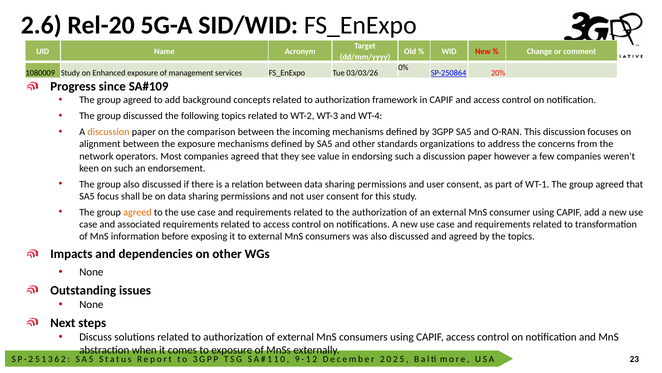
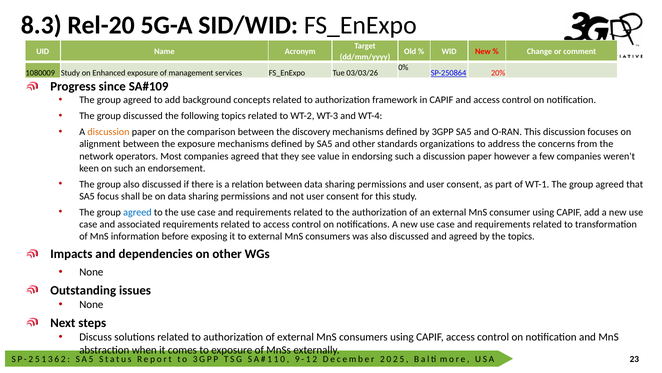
2.6: 2.6 -> 8.3 (41, 25)
incoming: incoming -> discovery (311, 132)
agreed colour: orange -> blue (137, 212)
